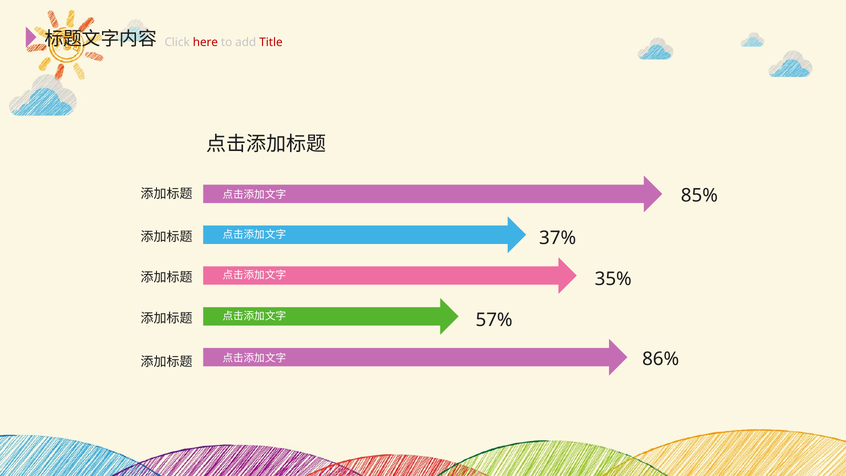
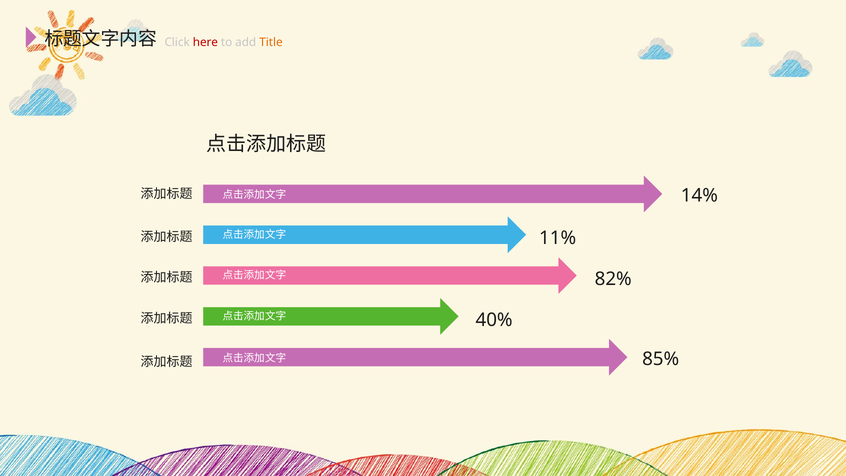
Title colour: red -> orange (271, 42)
85%: 85% -> 14% (699, 196)
37%: 37% -> 11% (558, 238)
35%: 35% -> 82% (613, 279)
57%: 57% -> 40% (494, 320)
86%: 86% -> 85% (661, 359)
